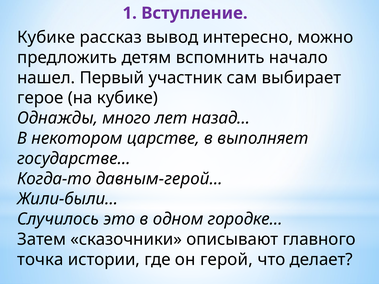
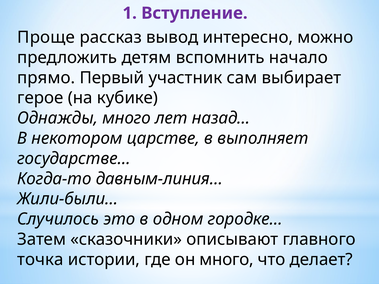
Кубике: Кубике -> Проще (46, 37)
нашел: нашел -> прямо (46, 78)
давным-герой…: давным-герой… -> давным-линия… (159, 179)
он герой: герой -> много (227, 260)
